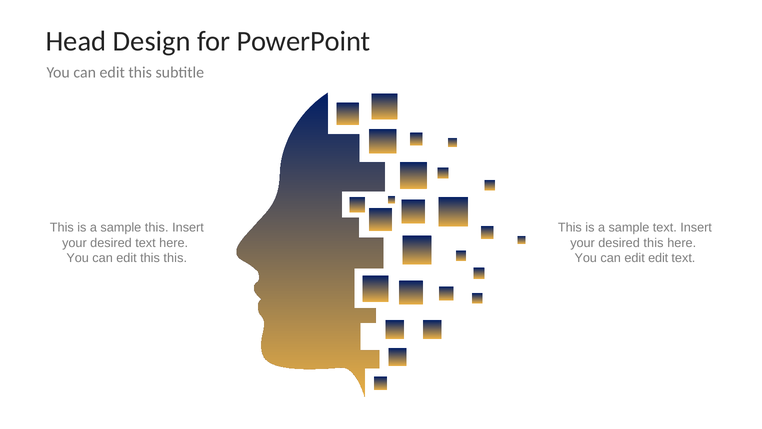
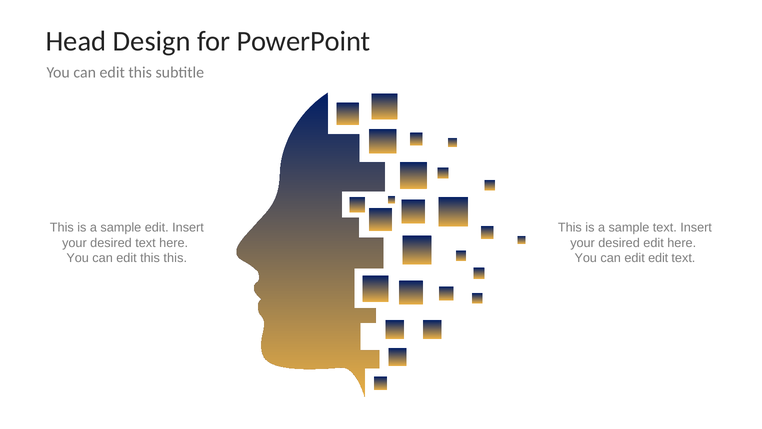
sample this: this -> edit (157, 227)
desired this: this -> edit (654, 243)
